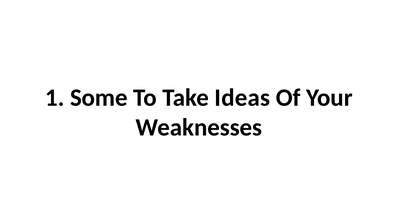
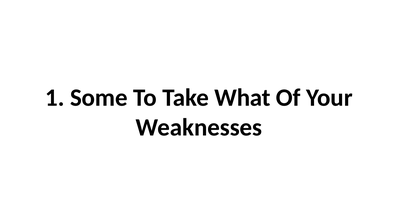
Ideas: Ideas -> What (242, 97)
